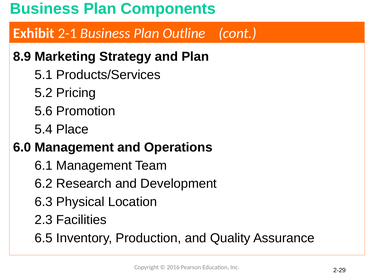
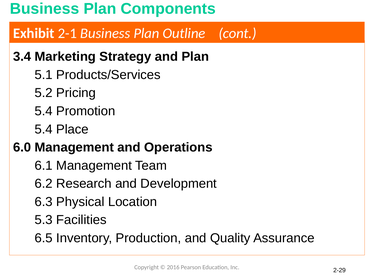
8.9: 8.9 -> 3.4 (22, 57)
5.6: 5.6 -> 5.4 (44, 111)
2.3: 2.3 -> 5.3 (44, 220)
